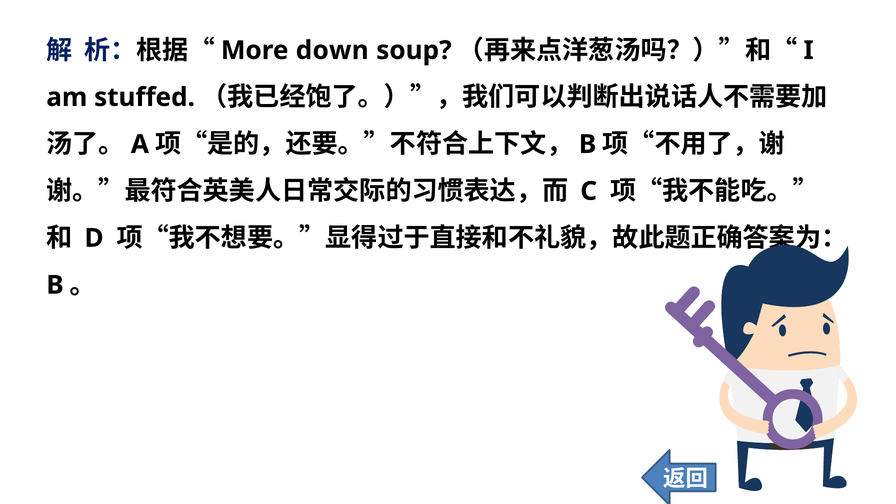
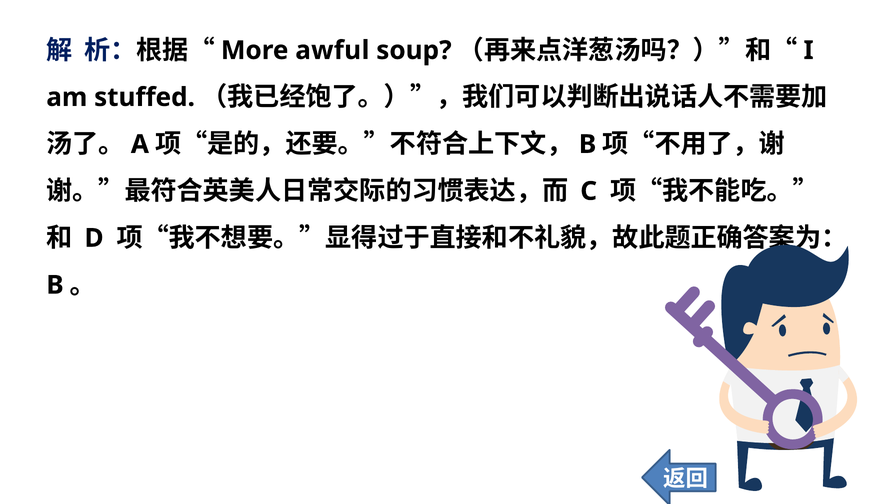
down: down -> awful (332, 50)
